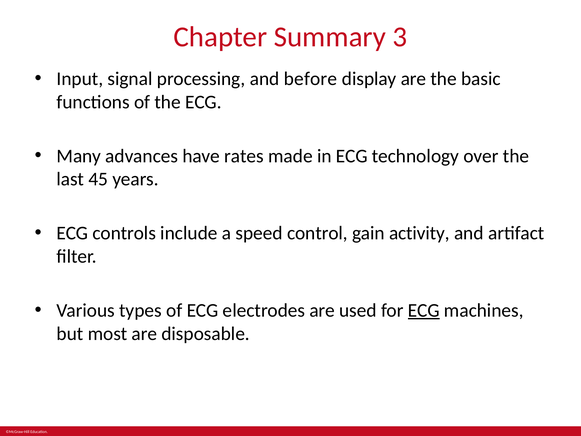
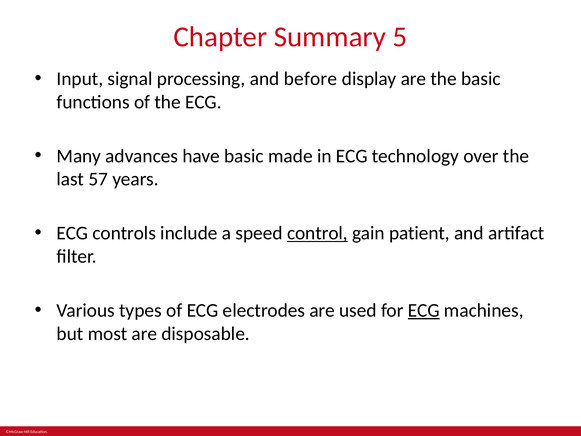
3: 3 -> 5 (400, 37)
have rates: rates -> basic (244, 156)
45: 45 -> 57 (98, 179)
control underline: none -> present (317, 233)
activity: activity -> patient (419, 233)
